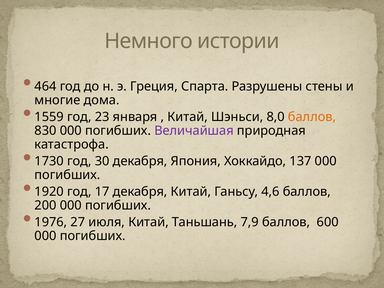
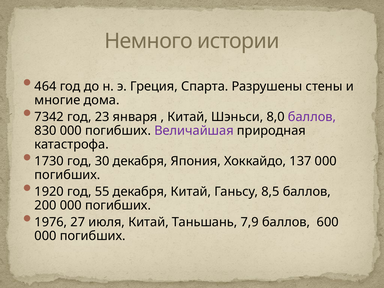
1559: 1559 -> 7342 (49, 117)
баллов colour: orange -> purple (312, 117)
17: 17 -> 55 (102, 192)
4,6: 4,6 -> 8,5 (270, 192)
